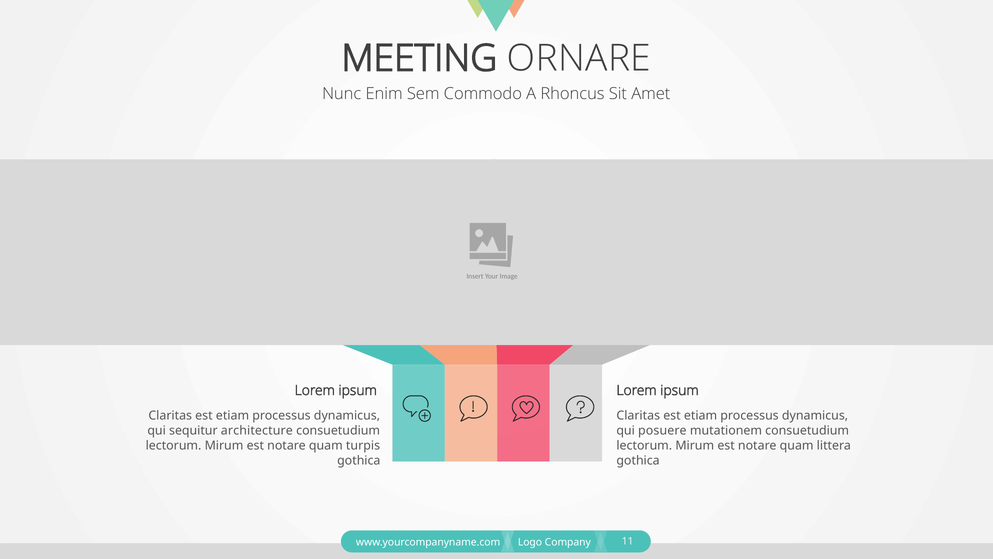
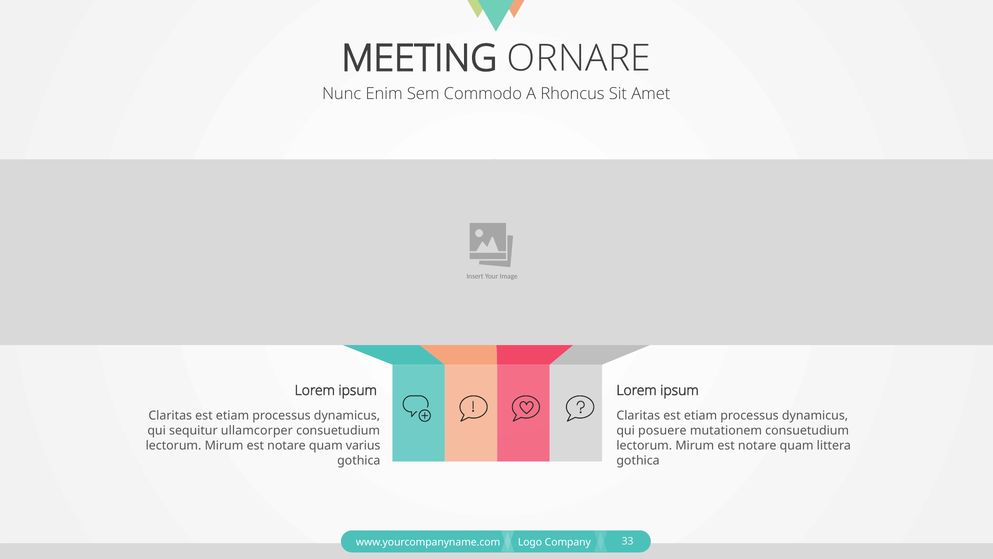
architecture: architecture -> ullamcorper (257, 430)
turpis: turpis -> varius (363, 445)
11: 11 -> 33 (628, 541)
